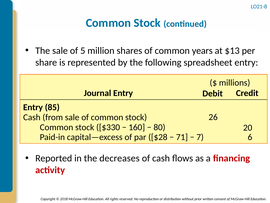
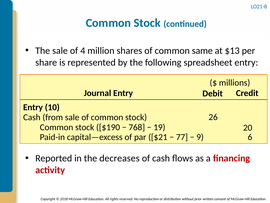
5: 5 -> 4 (83, 51)
years: years -> same (202, 51)
85: 85 -> 10 (52, 107)
$330: $330 -> $190 (108, 127)
160: 160 -> 768 (137, 127)
80: 80 -> 19 (159, 127)
$28: $28 -> $21 (158, 137)
71: 71 -> 77 (182, 137)
7: 7 -> 9 (200, 137)
